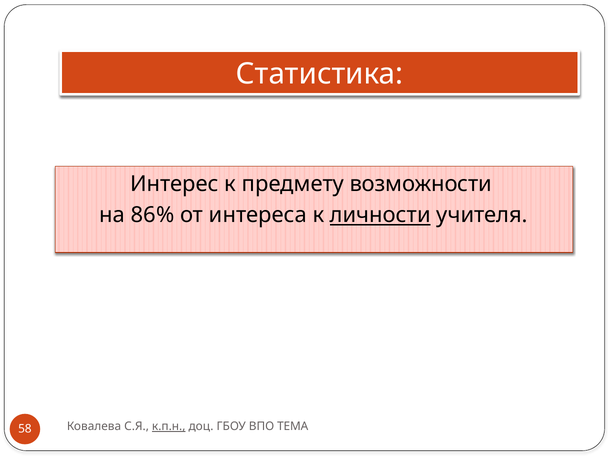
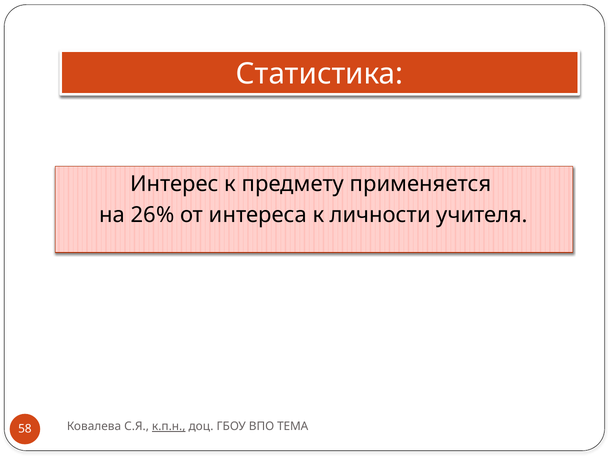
возможности: возможности -> применяется (421, 184)
86%: 86% -> 26% (153, 215)
личности underline: present -> none (380, 215)
